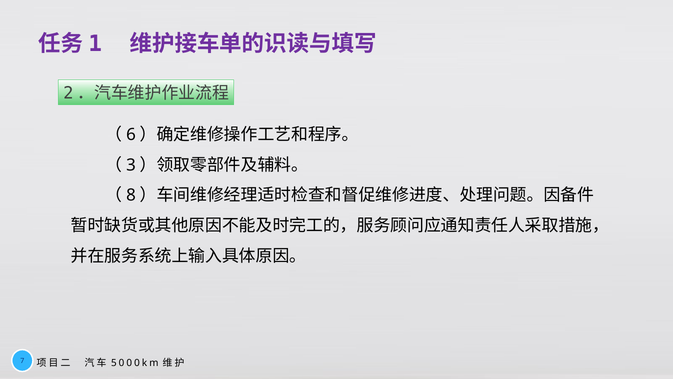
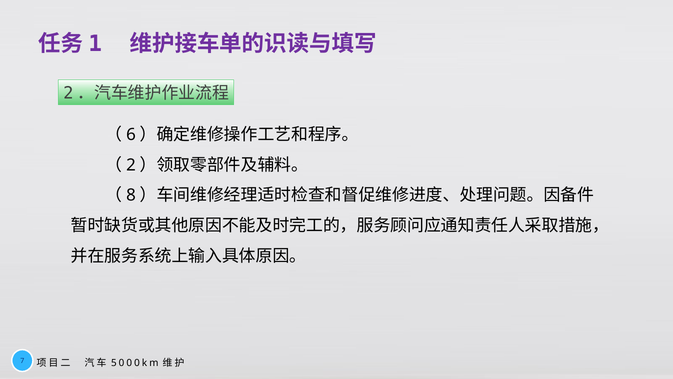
3: 3 -> 2 (131, 165)
